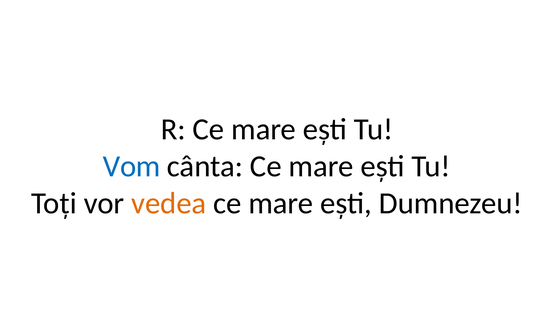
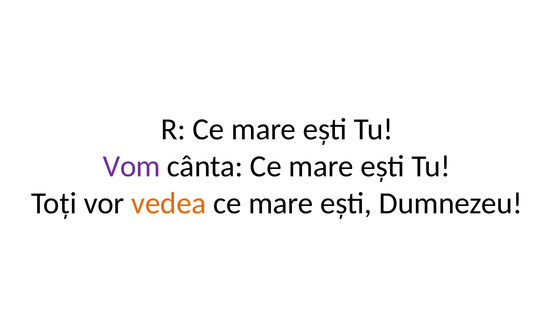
Vom colour: blue -> purple (132, 166)
